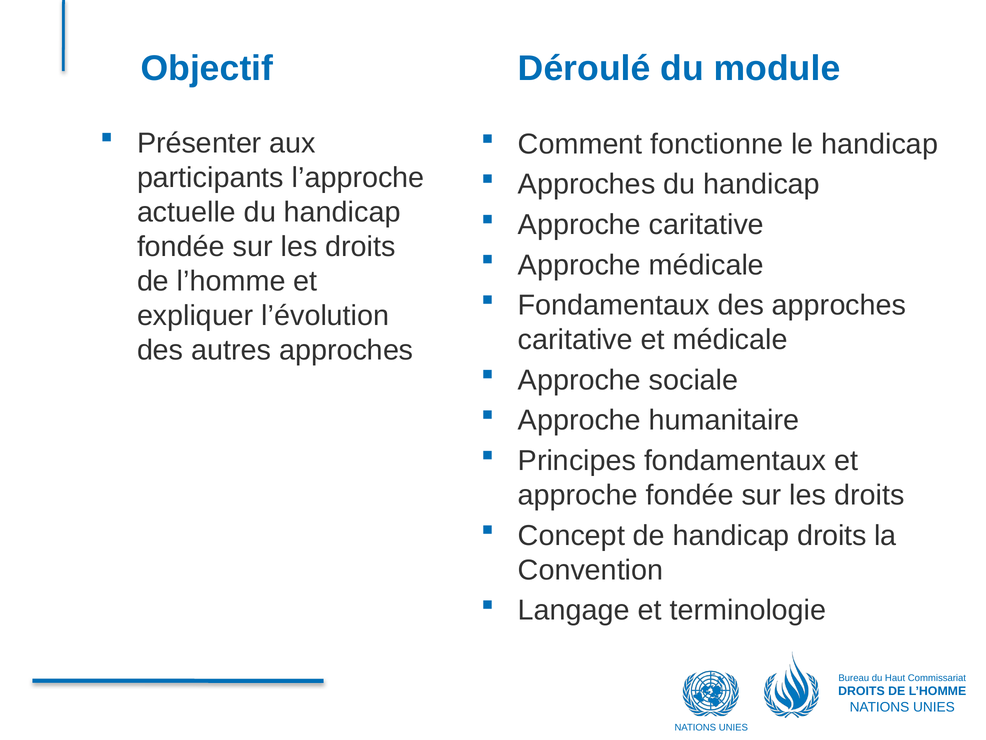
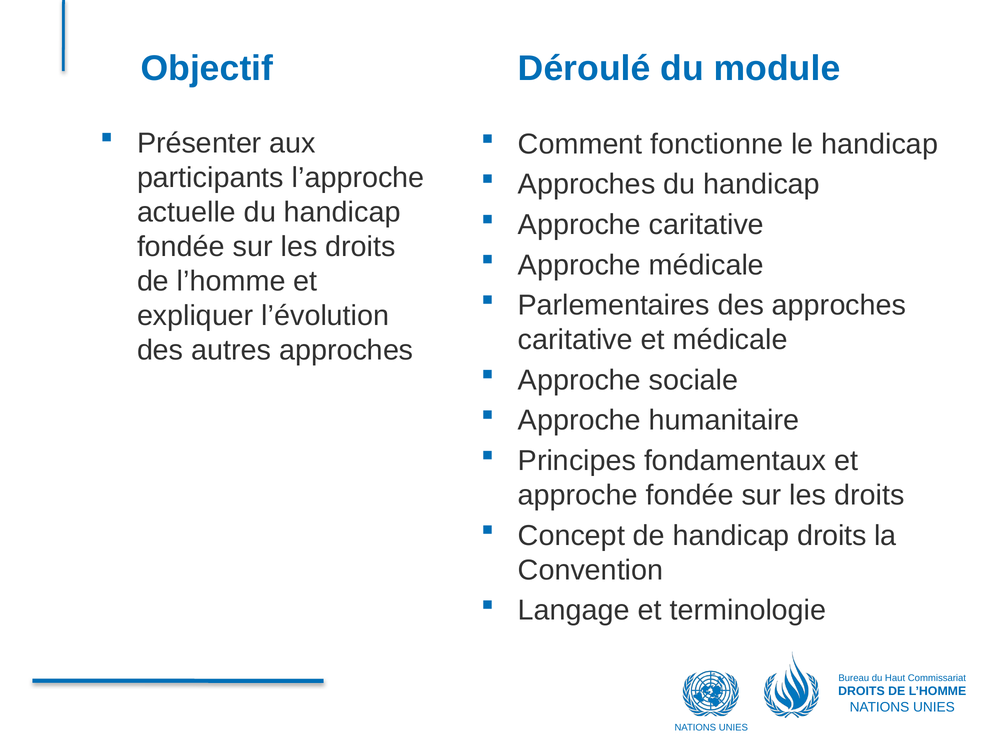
Fondamentaux: Fondamentaux -> Parlementaires (614, 305)
